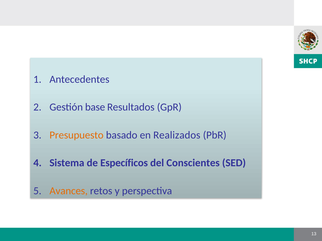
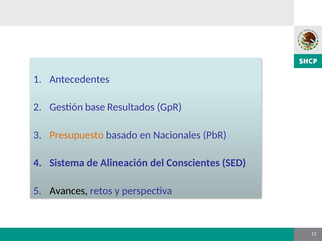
Realizados: Realizados -> Nacionales (177, 135)
Específicos: Específicos -> Alineación (124, 163)
Avances colour: orange -> black (69, 191)
